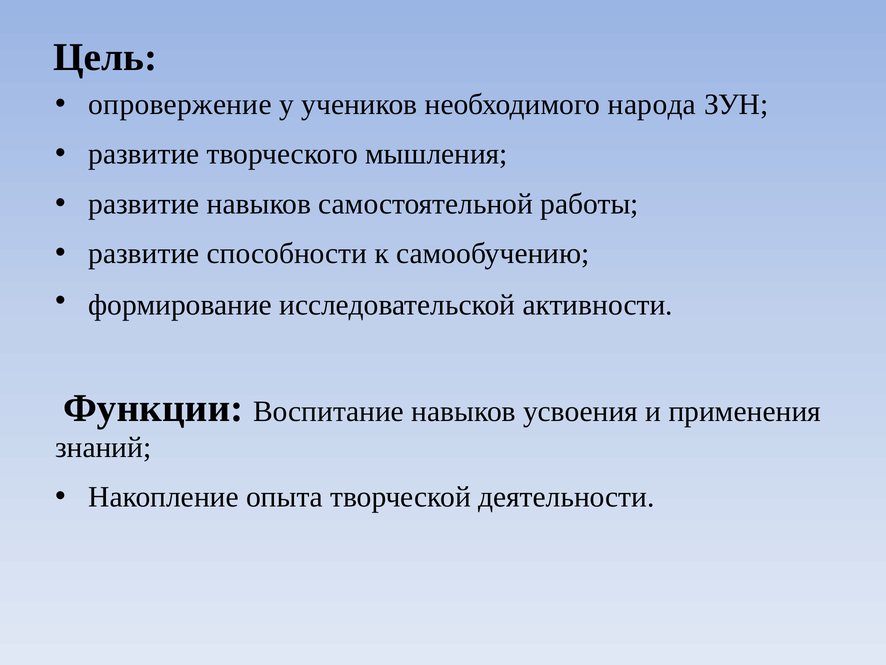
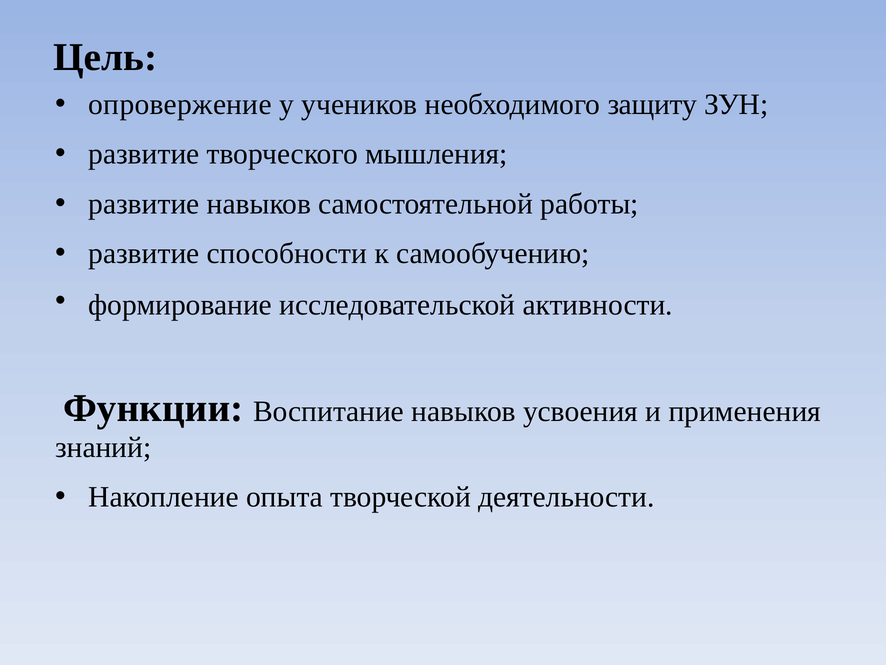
народа: народа -> защиту (652, 104)
